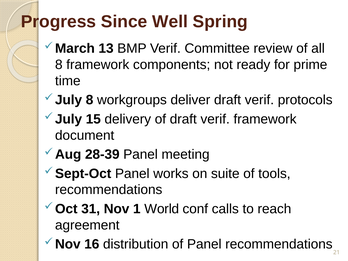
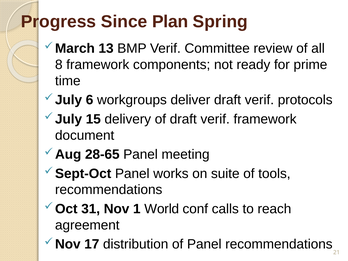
Well: Well -> Plan (170, 22)
8: 8 -> 6 (90, 100)
28-39: 28-39 -> 28-65 (102, 154)
16: 16 -> 17 (92, 244)
